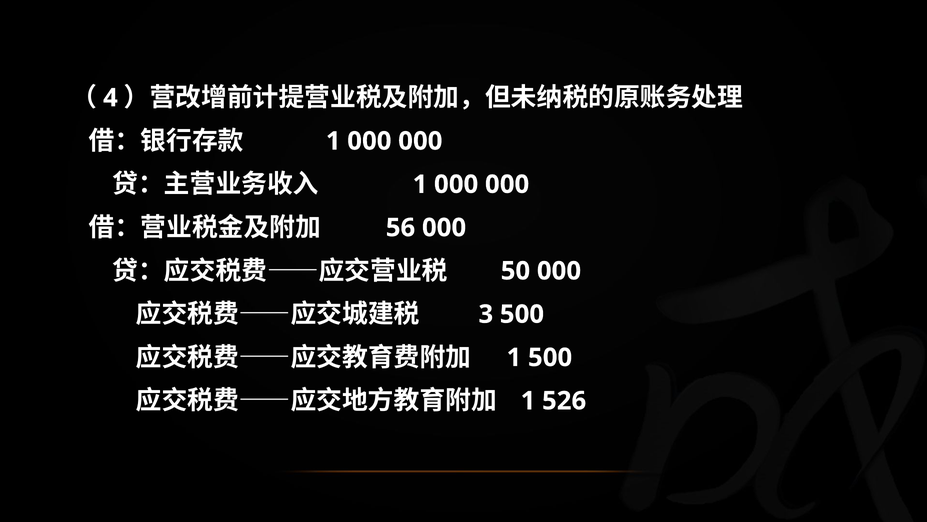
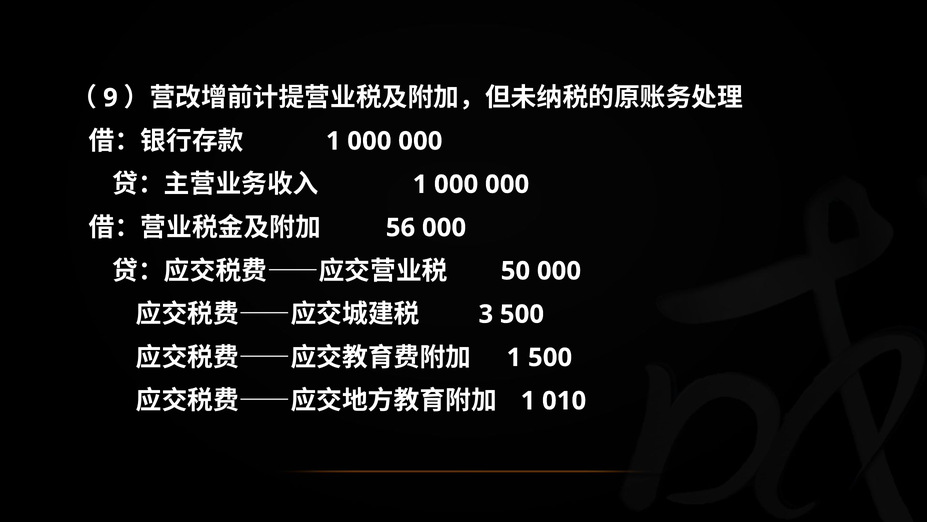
4: 4 -> 9 (110, 98)
526: 526 -> 010 (564, 400)
